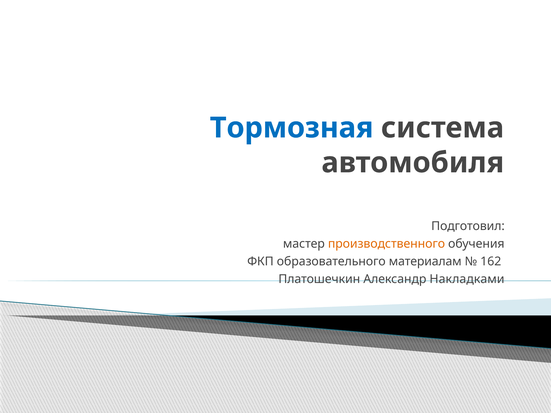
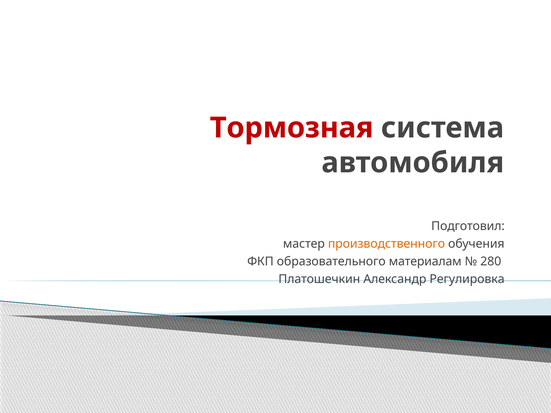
Тормозная colour: blue -> red (292, 128)
162: 162 -> 280 (491, 262)
Накладками: Накладками -> Регулировка (467, 279)
